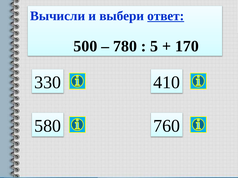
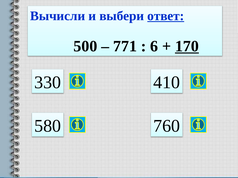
780: 780 -> 771 (125, 46)
5: 5 -> 6 (154, 46)
170 underline: none -> present (187, 46)
